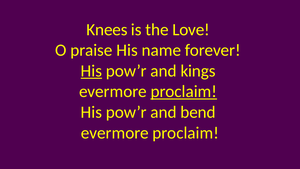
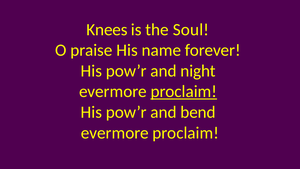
Love: Love -> Soul (191, 30)
His underline: present -> none (91, 71)
kings: kings -> night (198, 71)
